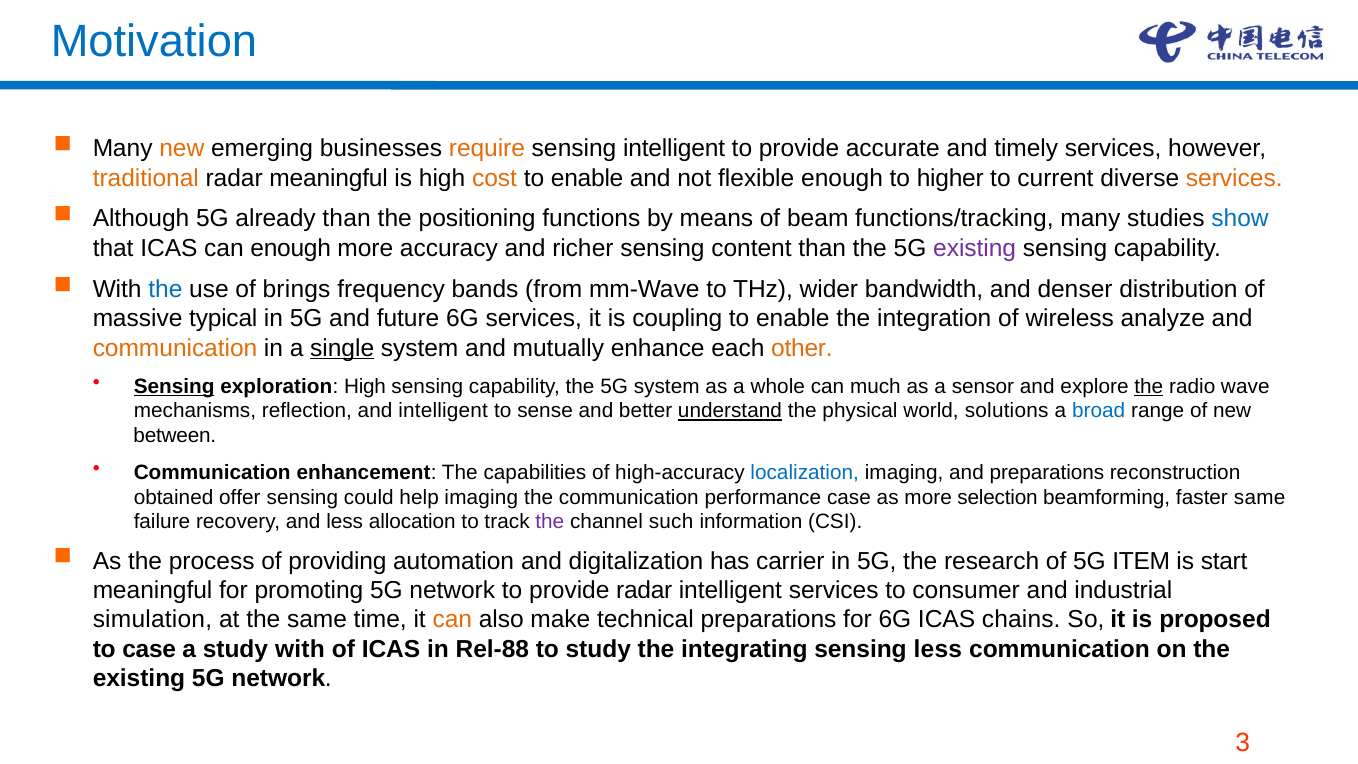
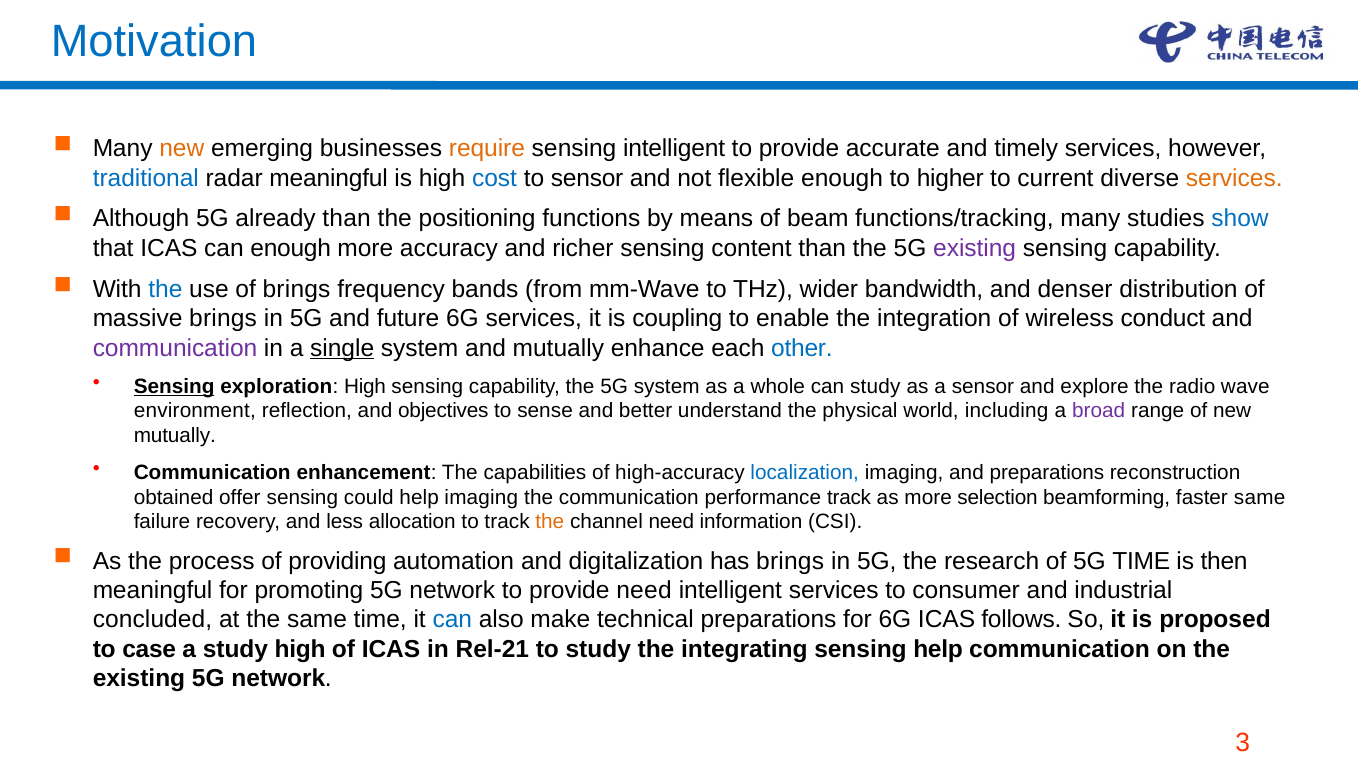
traditional colour: orange -> blue (146, 178)
cost colour: orange -> blue (495, 178)
enable: enable -> sensor (587, 178)
massive typical: typical -> brings (223, 318)
analyze: analyze -> conduct (1163, 318)
communication colour: orange -> purple (175, 348)
other colour: orange -> blue (802, 348)
can much: much -> study (875, 386)
the underline: present -> none (1149, 386)
mechanisms: mechanisms -> environment (195, 411)
and intelligent: intelligent -> objectives (443, 411)
understand underline: present -> none (730, 411)
solutions: solutions -> including (1007, 411)
broad colour: blue -> purple (1099, 411)
between: between -> mutually (175, 436)
performance case: case -> track (849, 497)
the colour: purple -> orange (550, 522)
channel such: such -> need (671, 522)
has carrier: carrier -> brings (790, 561)
5G ITEM: ITEM -> TIME (1141, 561)
start: start -> then (1224, 561)
provide radar: radar -> need (644, 590)
simulation: simulation -> concluded (153, 620)
can colour: orange -> blue (452, 620)
chains: chains -> follows (1021, 620)
study with: with -> high (300, 649)
Rel-88: Rel-88 -> Rel-21 (492, 649)
sensing less: less -> help (938, 649)
